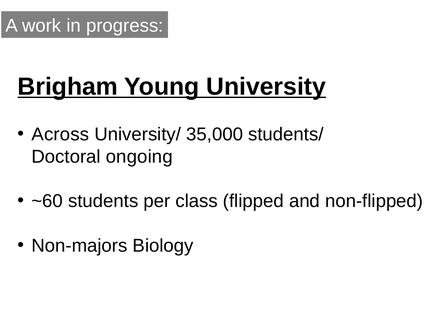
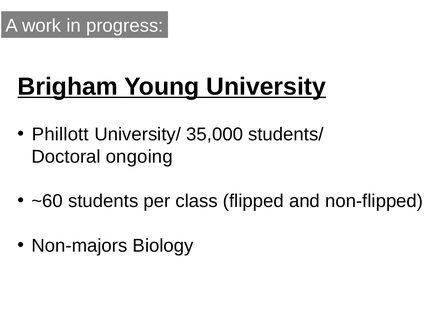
Across: Across -> Phillott (60, 135)
